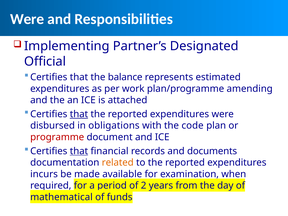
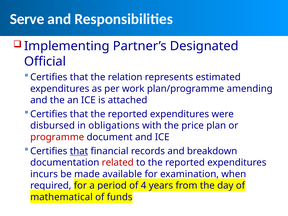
Were: Were -> Serve (27, 19)
balance: balance -> relation (125, 77)
that underline: present -> none (79, 114)
code: code -> price (193, 126)
documents: documents -> breakdown (212, 151)
related colour: orange -> red (118, 163)
2: 2 -> 4 (144, 186)
